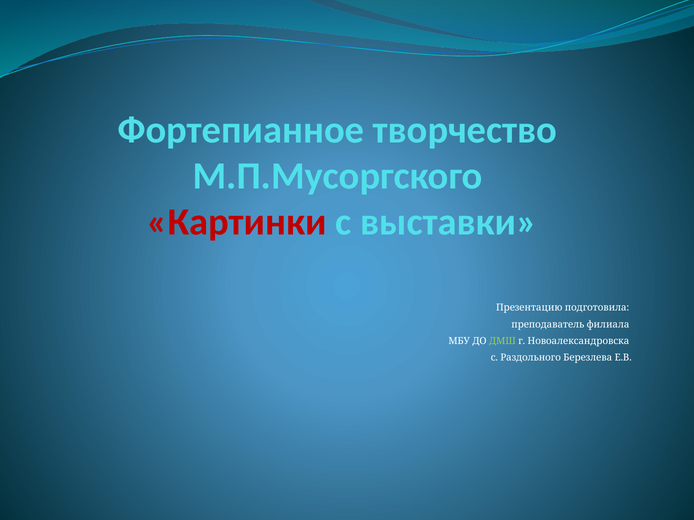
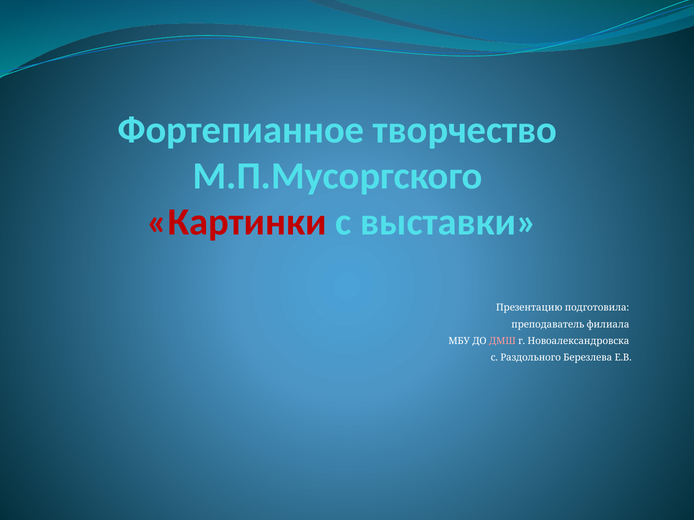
ДМШ colour: light green -> pink (502, 341)
